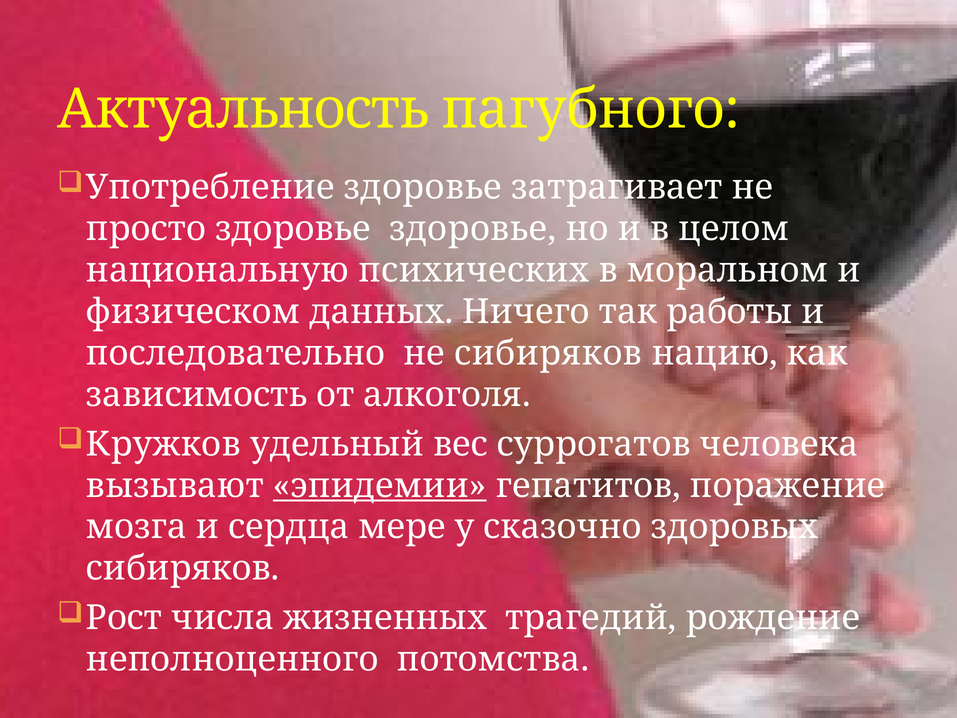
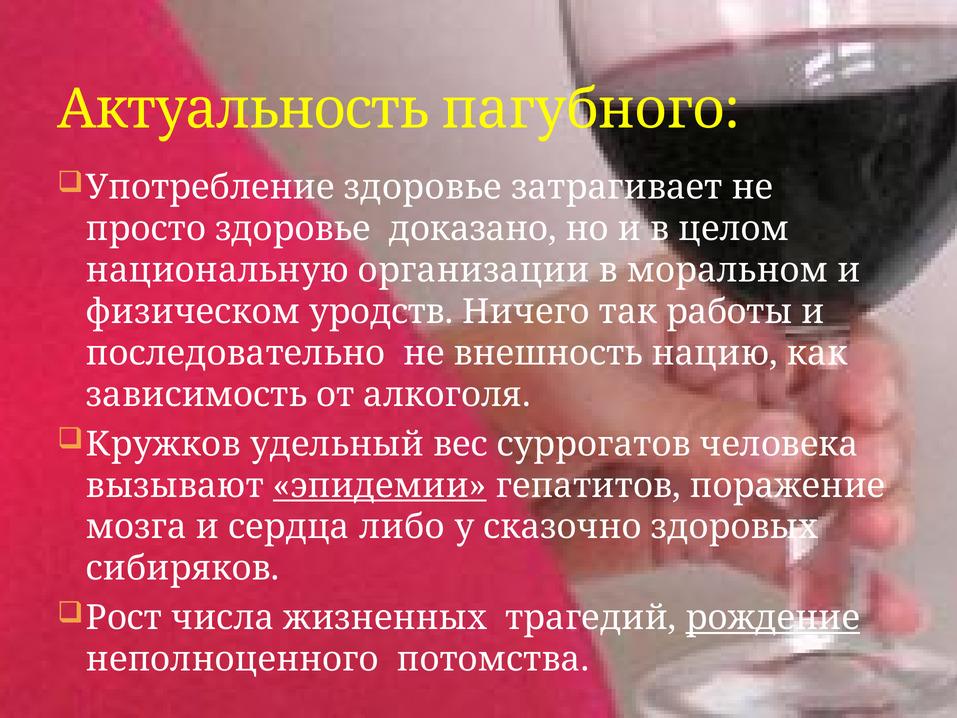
здоровье здоровье: здоровье -> доказано (473, 229)
психических: психических -> организации (474, 270)
данных: данных -> уродств (381, 312)
не сибиряков: сибиряков -> внешность (548, 353)
мере: мере -> либо (402, 527)
рождение underline: none -> present (773, 618)
